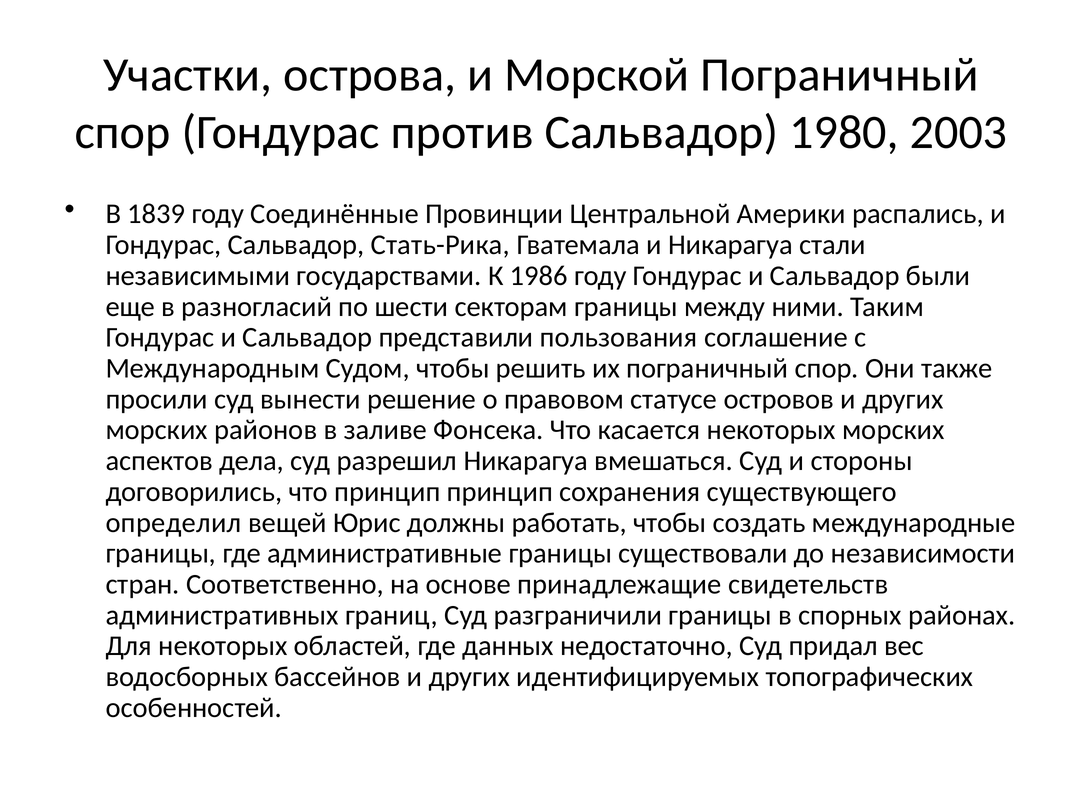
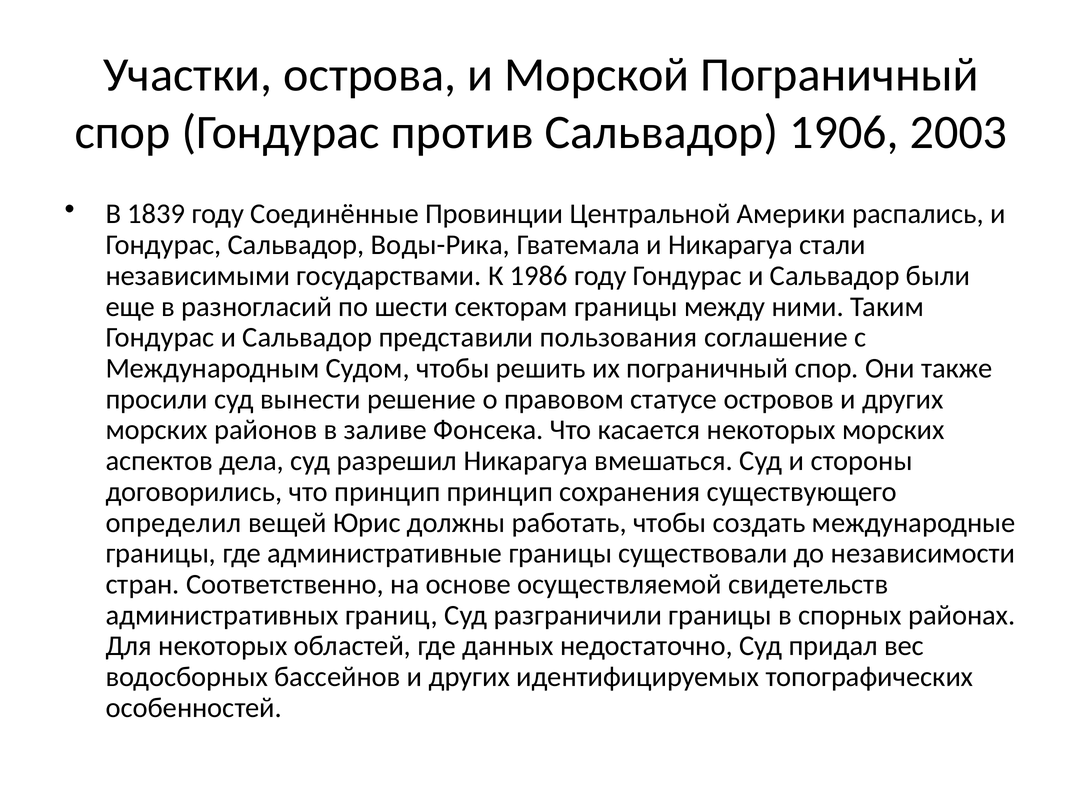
1980: 1980 -> 1906 (844, 132)
Стать-Рика: Стать-Рика -> Воды-Рика (440, 245)
принадлежащие: принадлежащие -> осуществляемой (620, 585)
